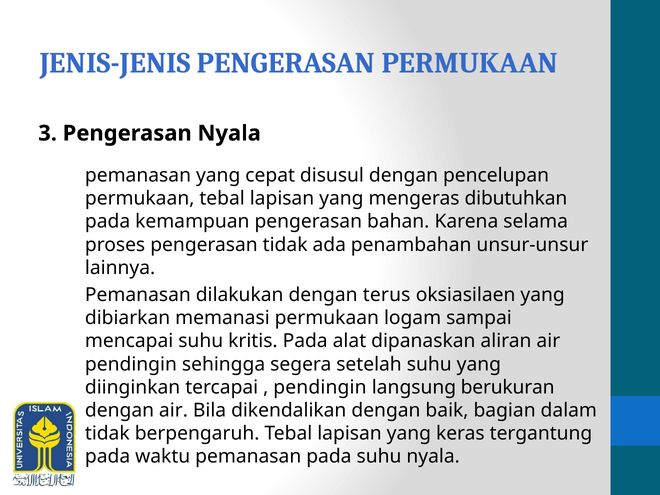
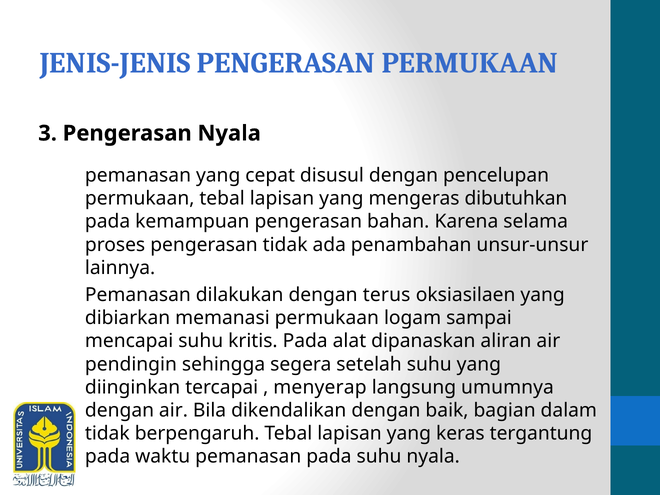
pendingin: pendingin -> menyerap (320, 387)
berukuran: berukuran -> umumnya (507, 387)
